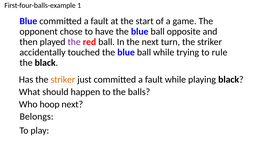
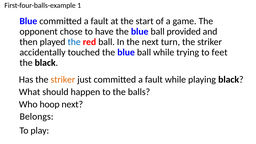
opposite: opposite -> provided (184, 32)
the colour: purple -> blue (74, 42)
rule: rule -> feet (220, 52)
